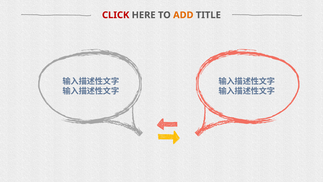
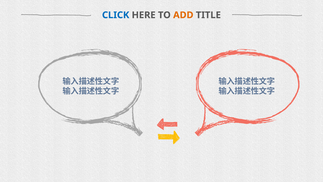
CLICK colour: red -> blue (116, 15)
